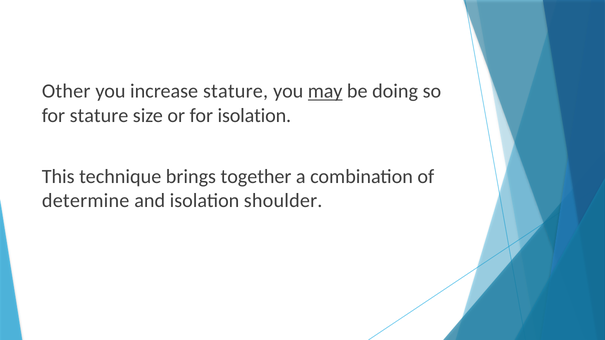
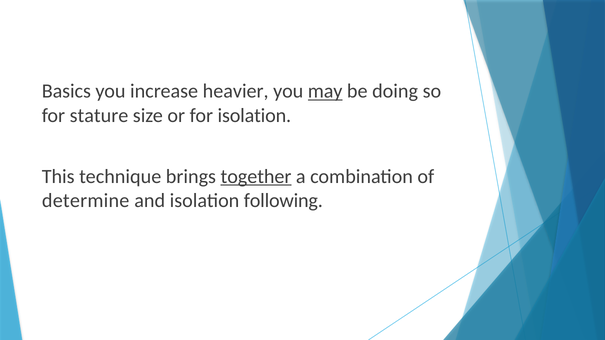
Other: Other -> Basics (66, 91)
increase stature: stature -> heavier (236, 91)
together underline: none -> present (256, 177)
shoulder: shoulder -> following (283, 201)
